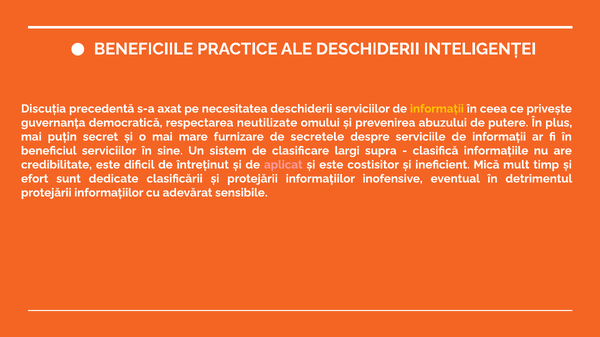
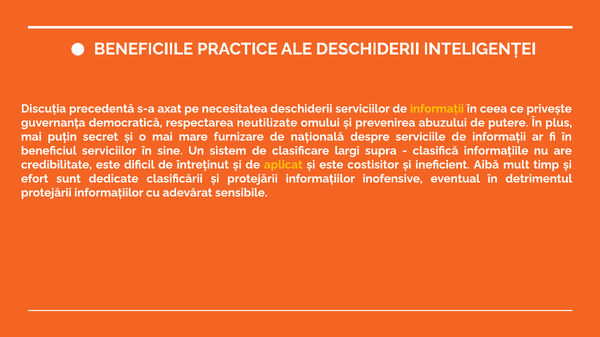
secretele: secretele -> națională (317, 137)
aplicat colour: pink -> yellow (283, 165)
Mică: Mică -> Aibă (486, 165)
